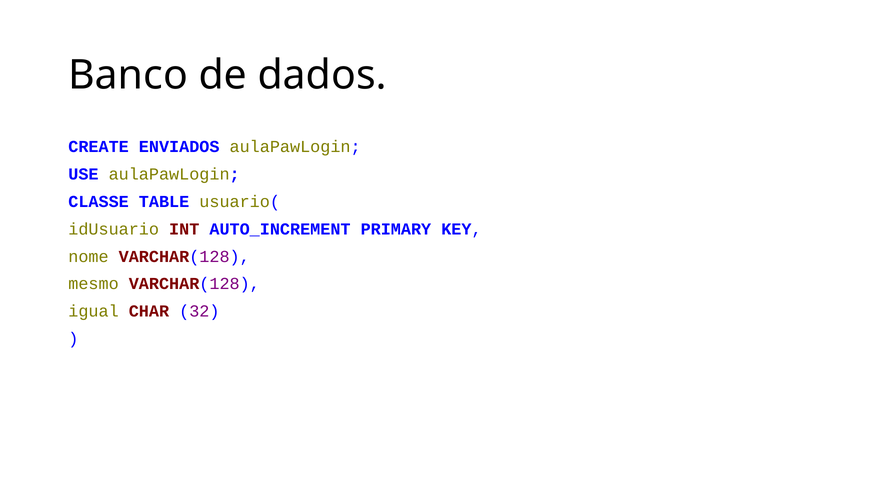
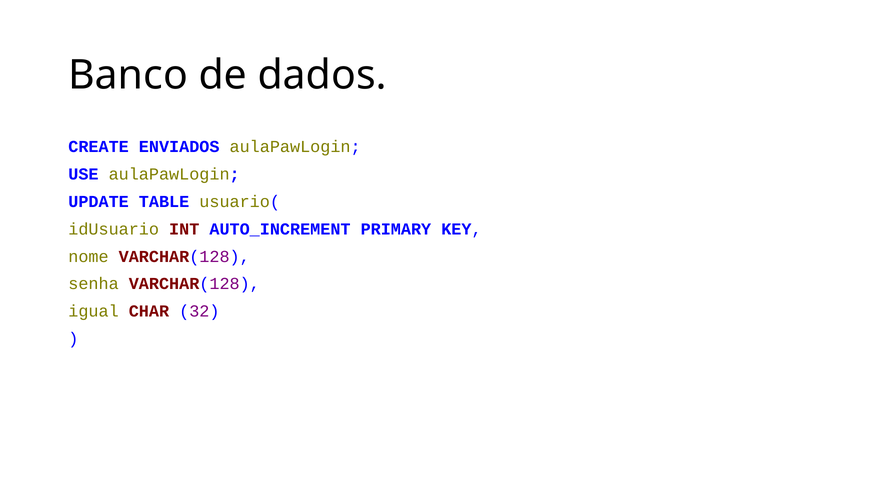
CLASSE: CLASSE -> UPDATE (99, 201)
mesmo: mesmo -> senha (94, 284)
